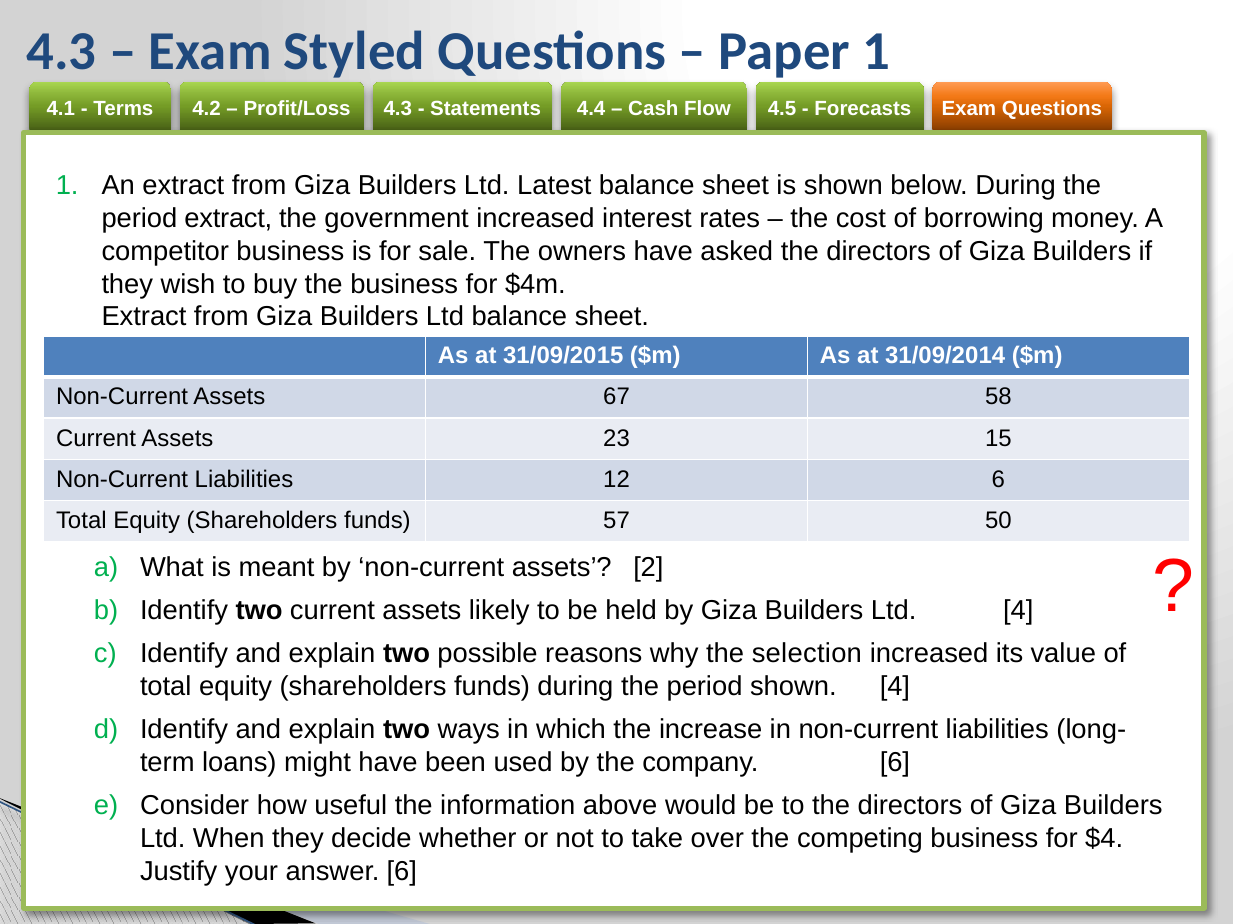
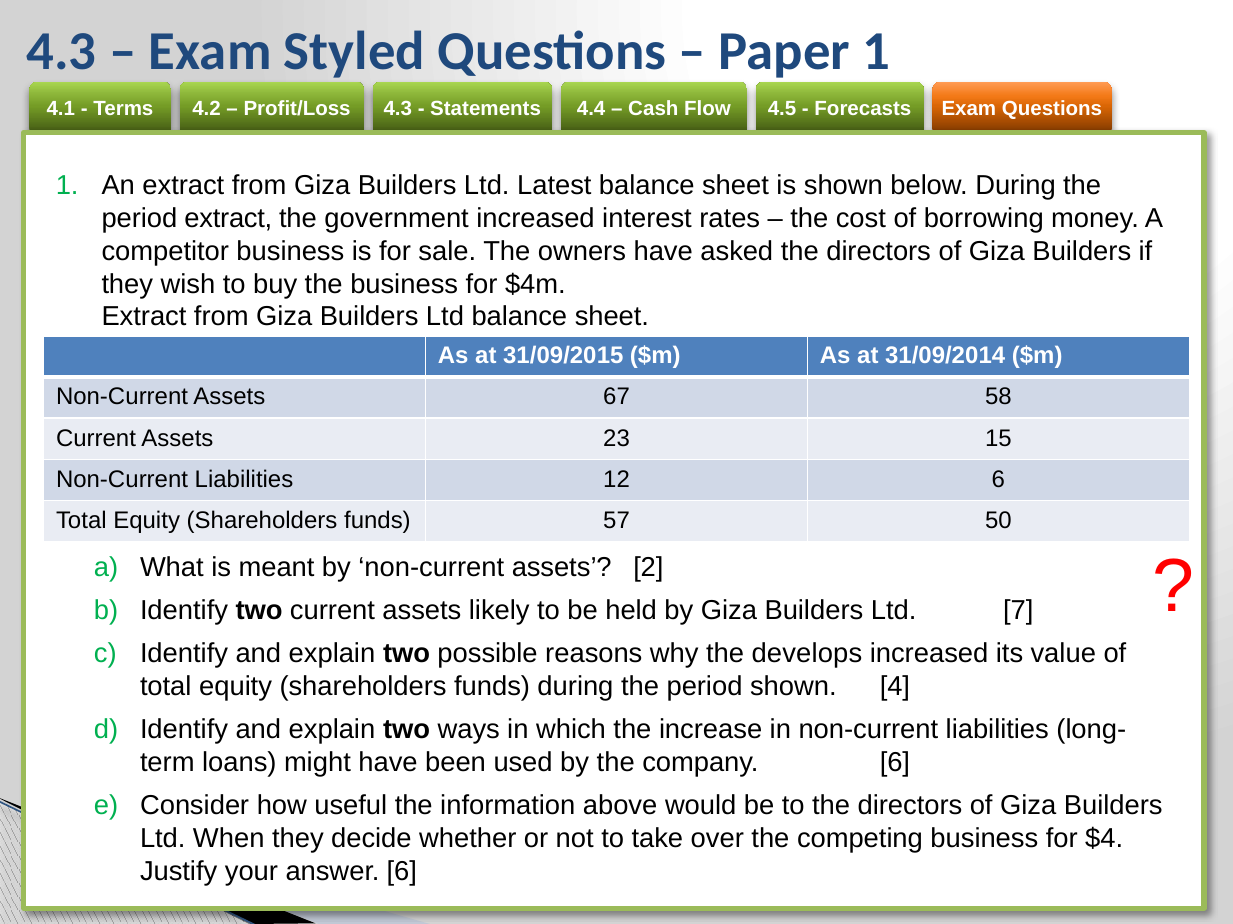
Ltd 4: 4 -> 7 (1018, 611)
selection: selection -> develops (807, 654)
